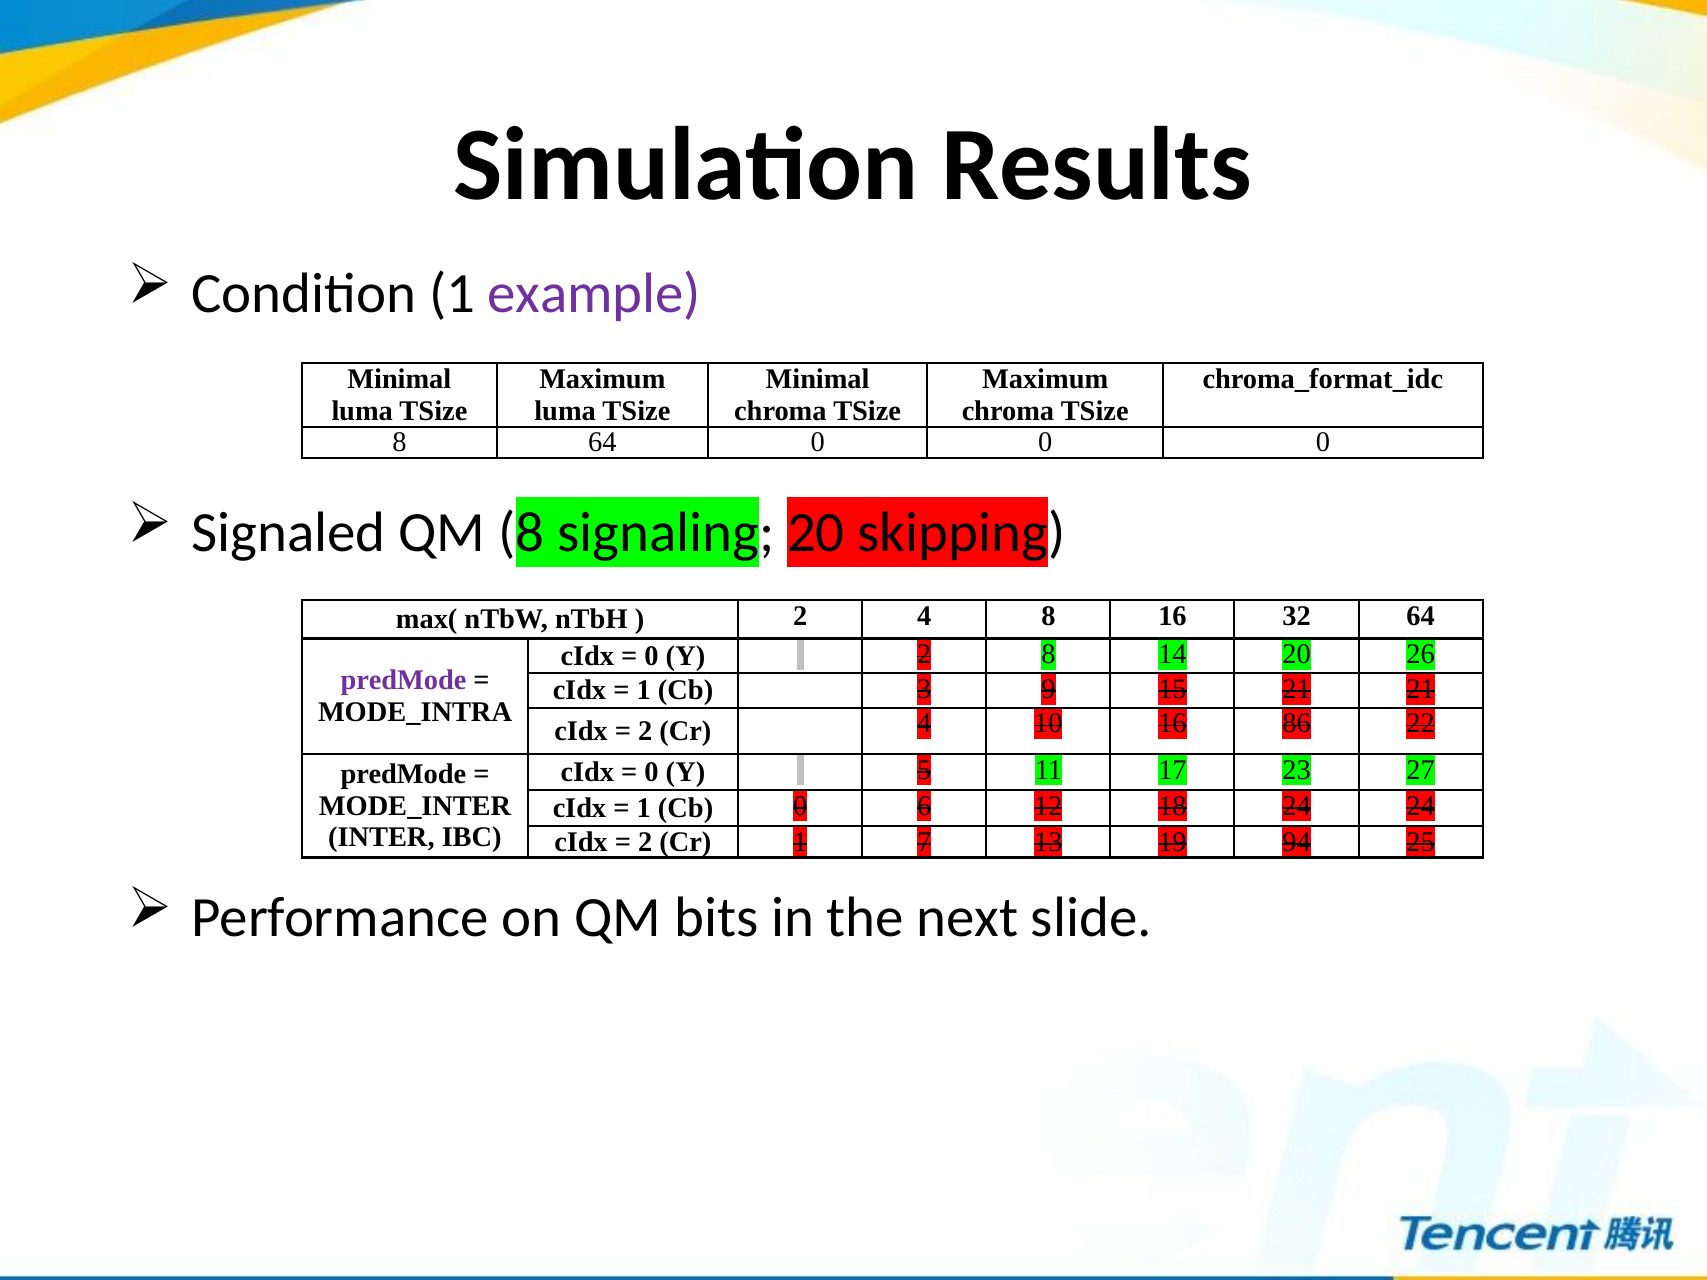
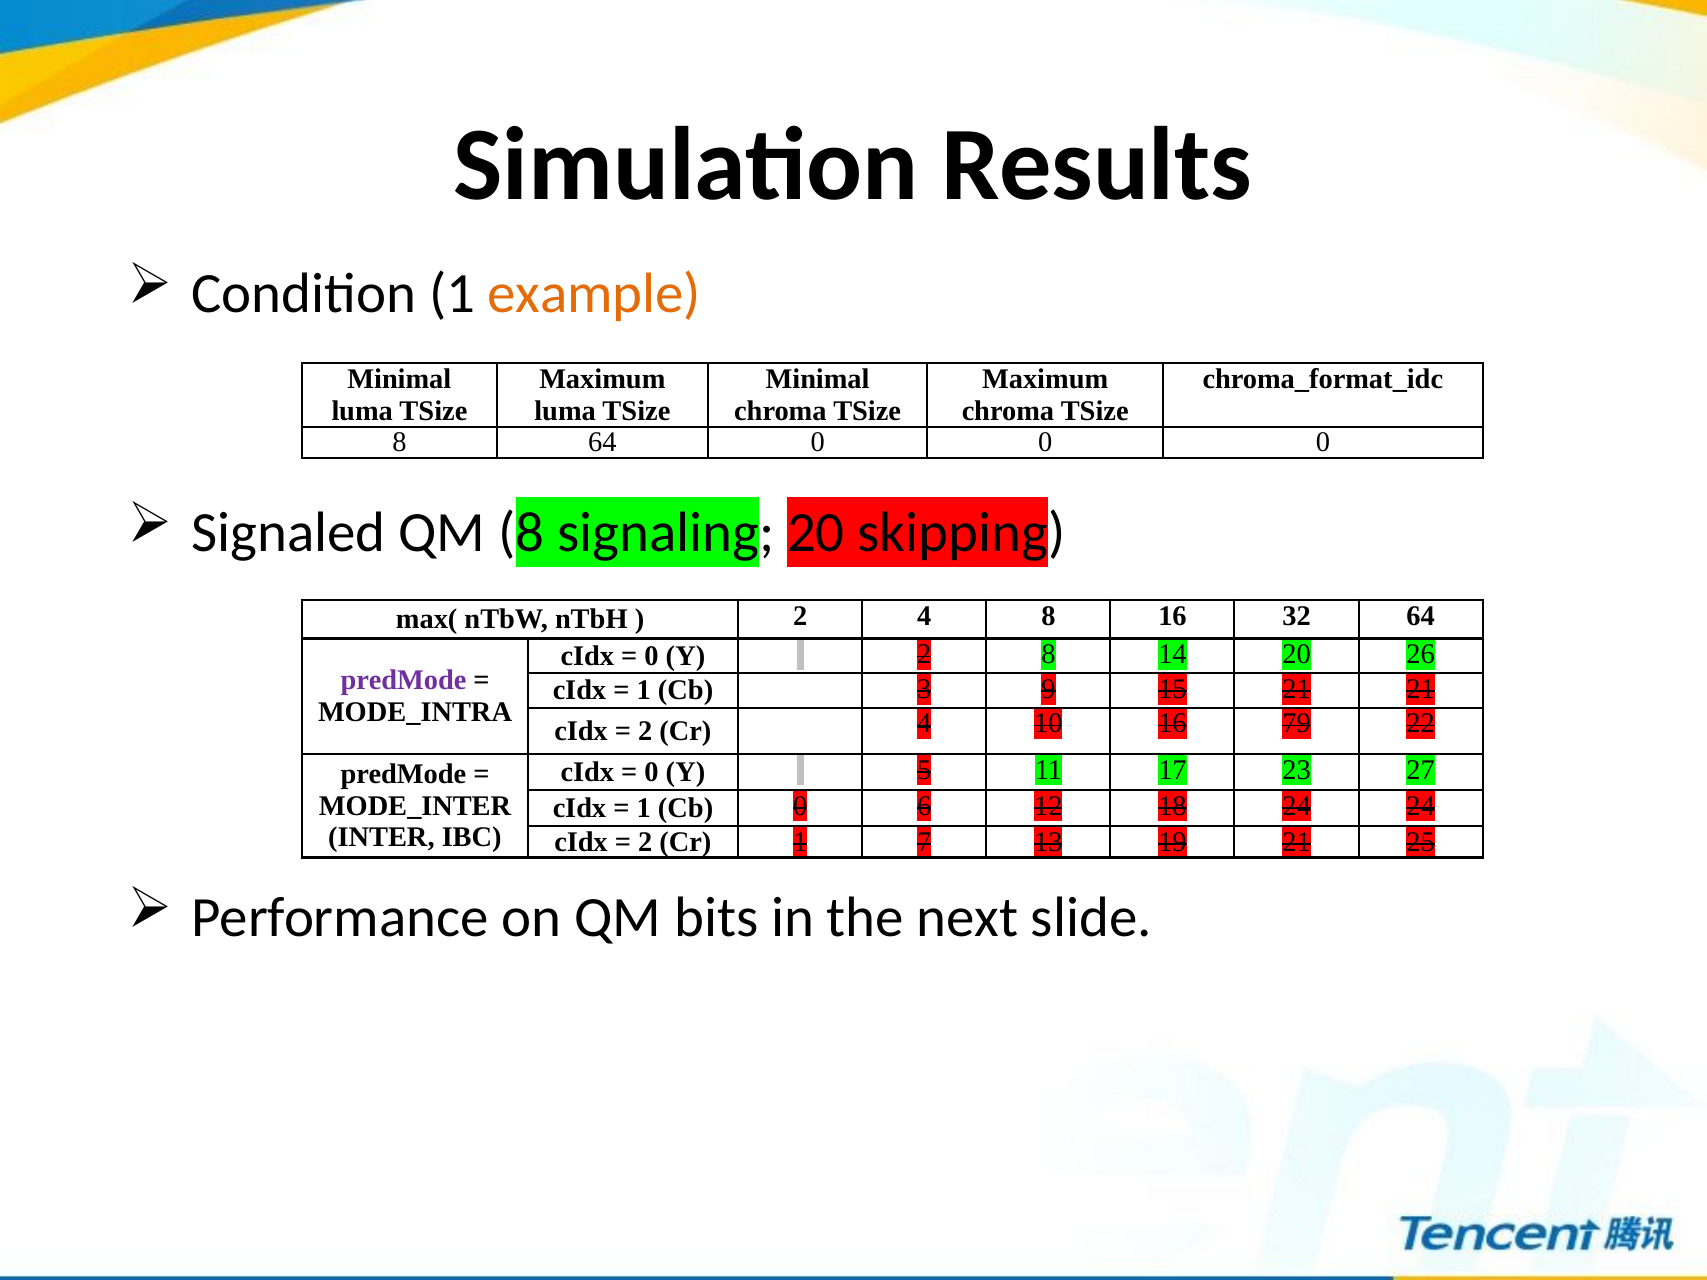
example colour: purple -> orange (594, 294)
86: 86 -> 79 (1297, 724)
19 94: 94 -> 21 (1297, 842)
